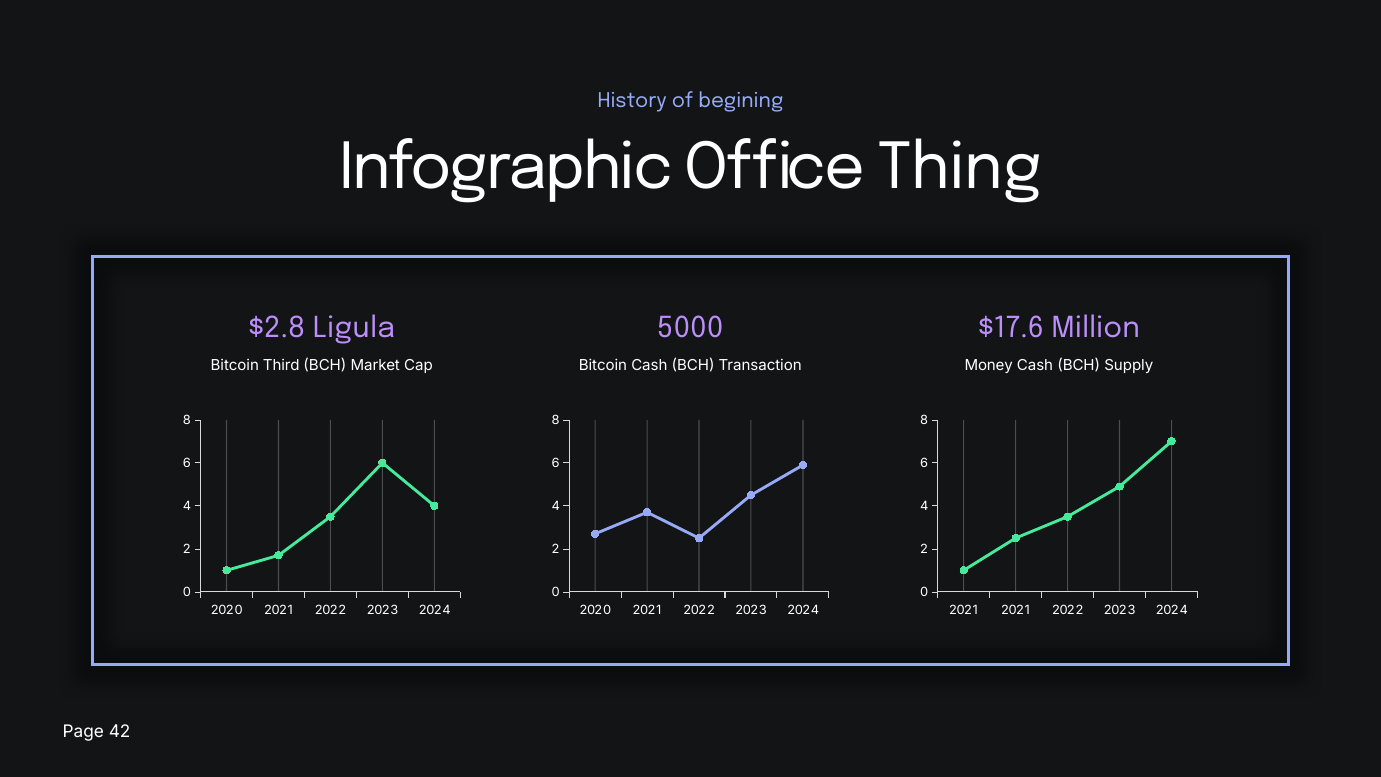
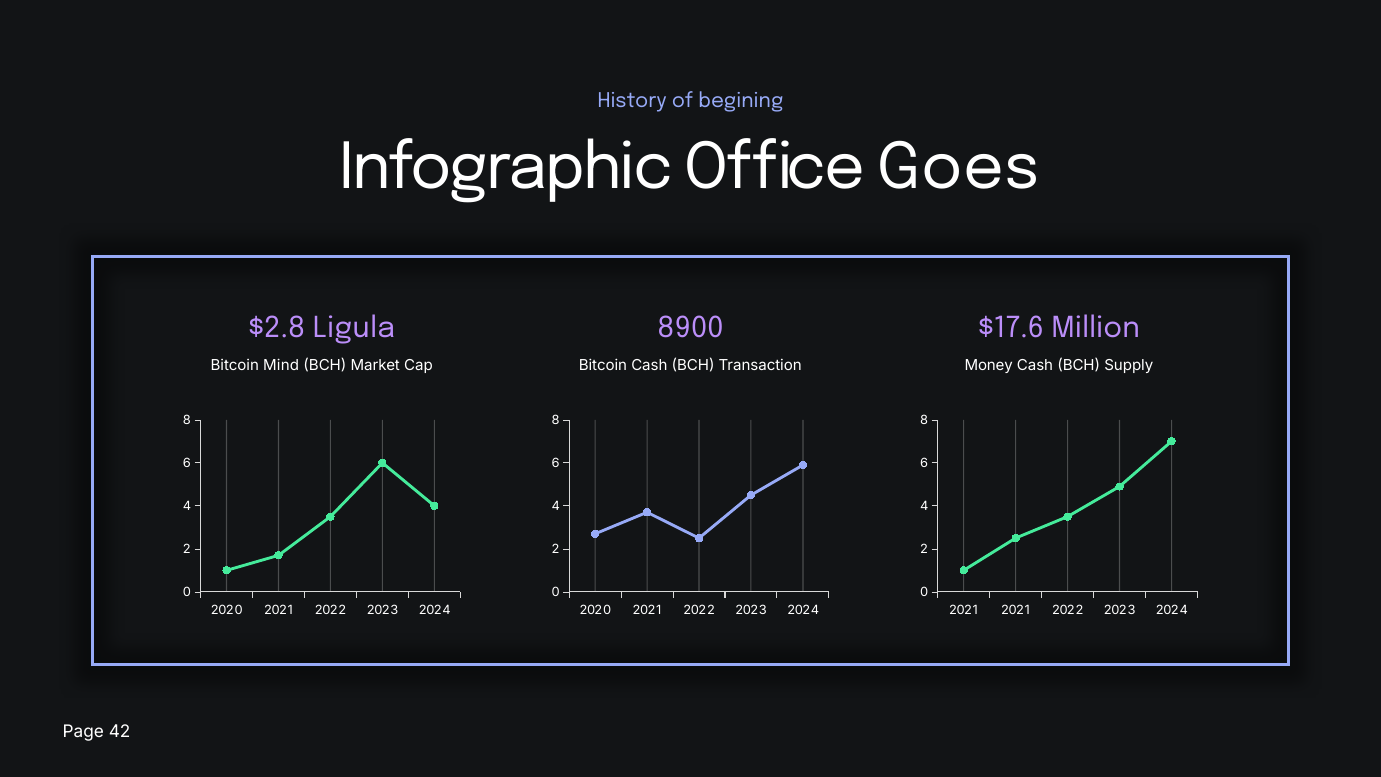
Thing: Thing -> Goes (959, 167)
5000: 5000 -> 8900 (690, 328)
Third: Third -> Mind (281, 366)
